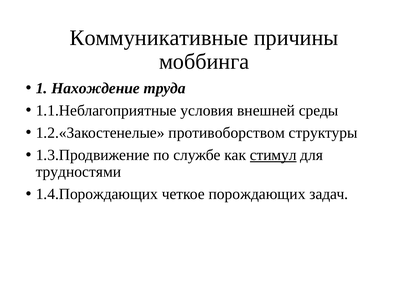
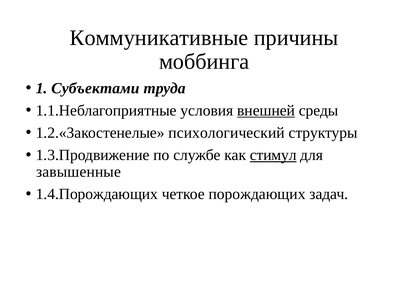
Нахождение: Нахождение -> Субъектами (95, 88)
внешней underline: none -> present (266, 111)
противоборством: противоборством -> психологический (227, 133)
трудностями: трудностями -> завышенные (78, 172)
